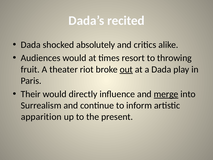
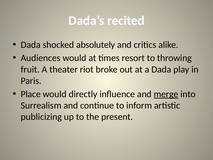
out underline: present -> none (126, 69)
Their: Their -> Place (31, 94)
apparition: apparition -> publicizing (41, 117)
